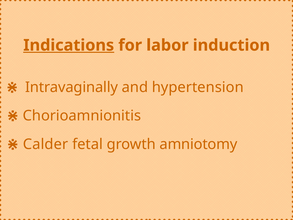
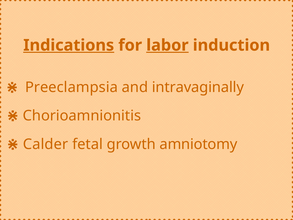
labor underline: none -> present (167, 45)
Intravaginally: Intravaginally -> Preeclampsia (71, 87)
hypertension: hypertension -> intravaginally (198, 87)
